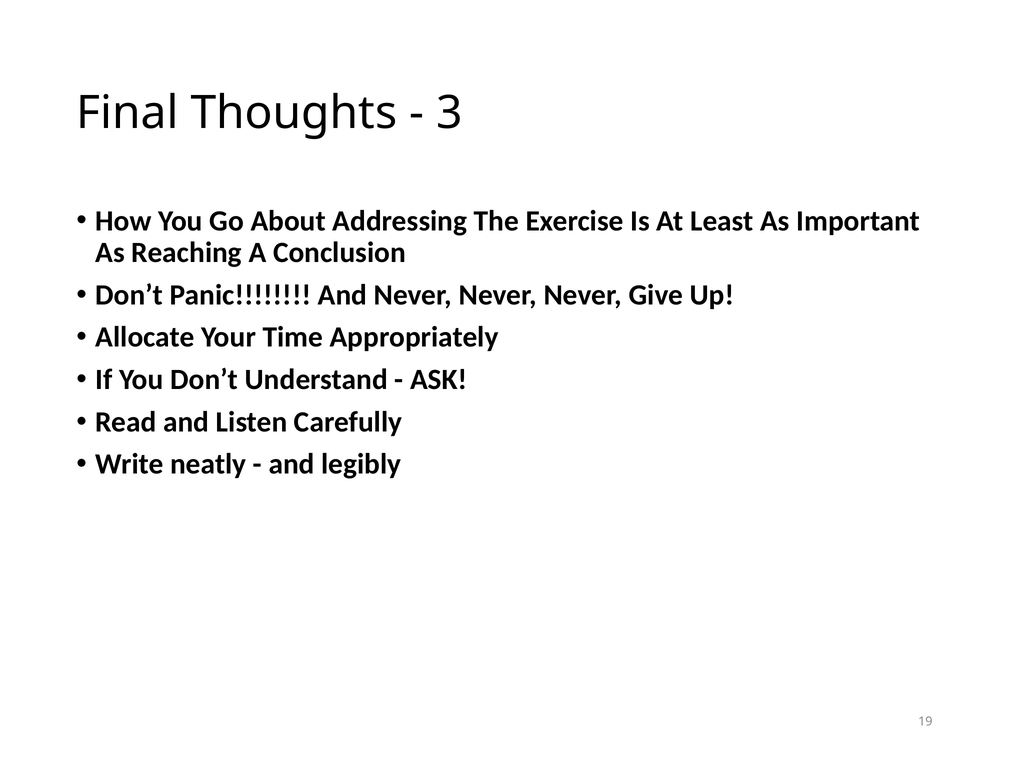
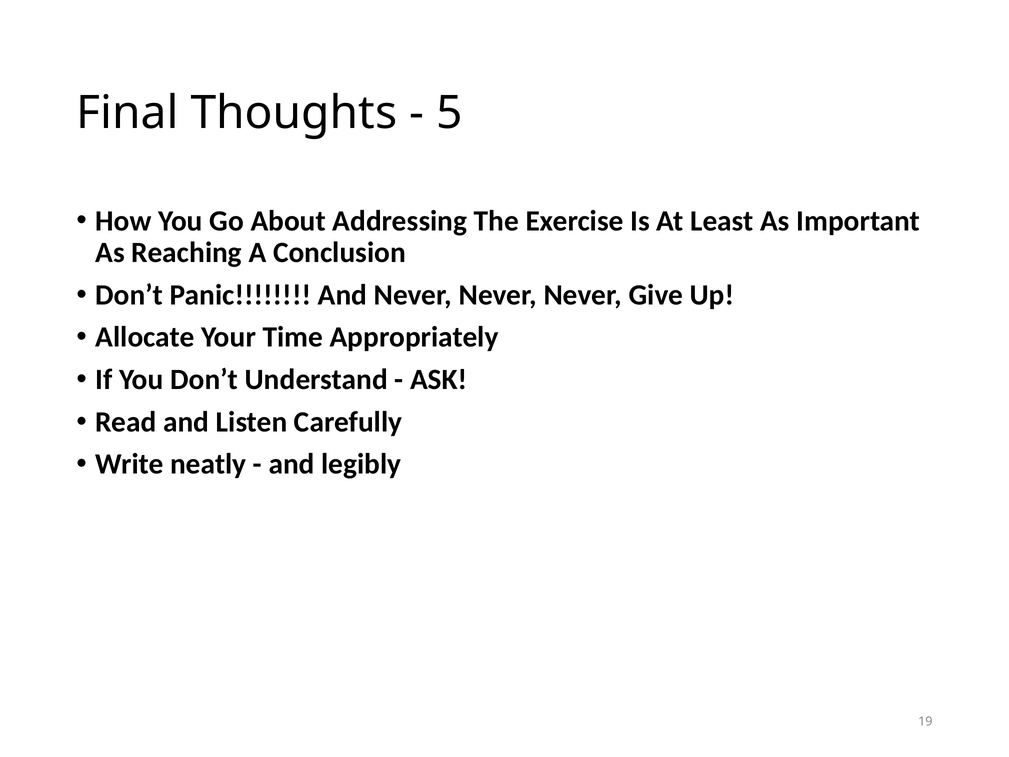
3: 3 -> 5 (449, 113)
